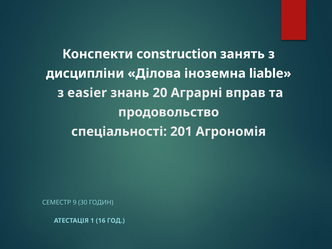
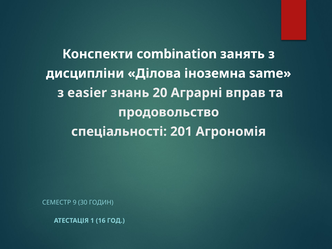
construction: construction -> combination (177, 54)
liable: liable -> same (270, 73)
